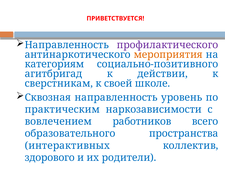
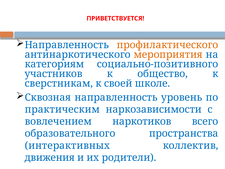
профилактического colour: purple -> orange (168, 45)
агитбригад: агитбригад -> участников (54, 74)
действии: действии -> общество (163, 74)
работников: работников -> наркотиков (142, 121)
здорового: здорового -> движения (50, 157)
